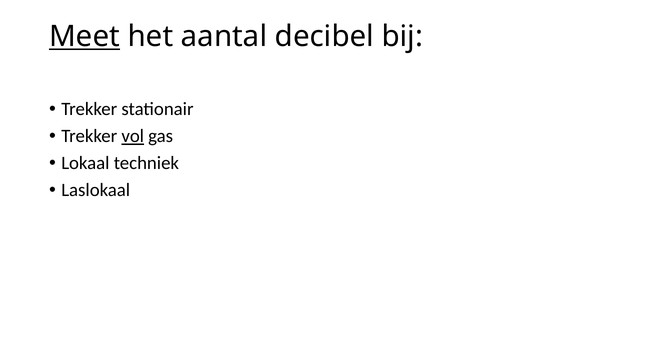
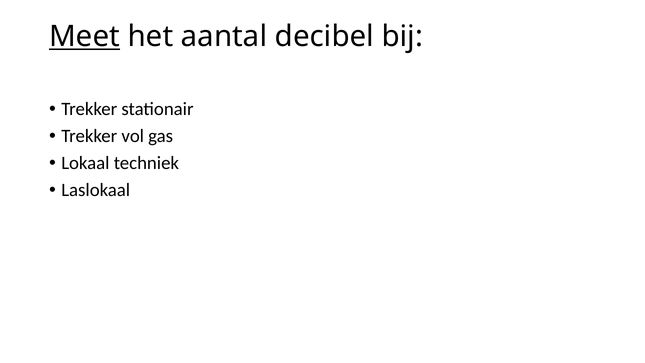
vol underline: present -> none (133, 136)
